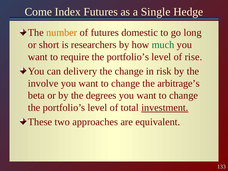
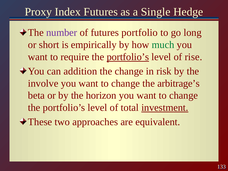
Come: Come -> Proxy (38, 12)
number colour: orange -> purple (62, 33)
domestic: domestic -> portfolio (140, 33)
researchers: researchers -> empirically (94, 45)
portfolio’s underline: none -> present (128, 57)
delivery: delivery -> addition (80, 71)
degrees: degrees -> horizon (101, 95)
